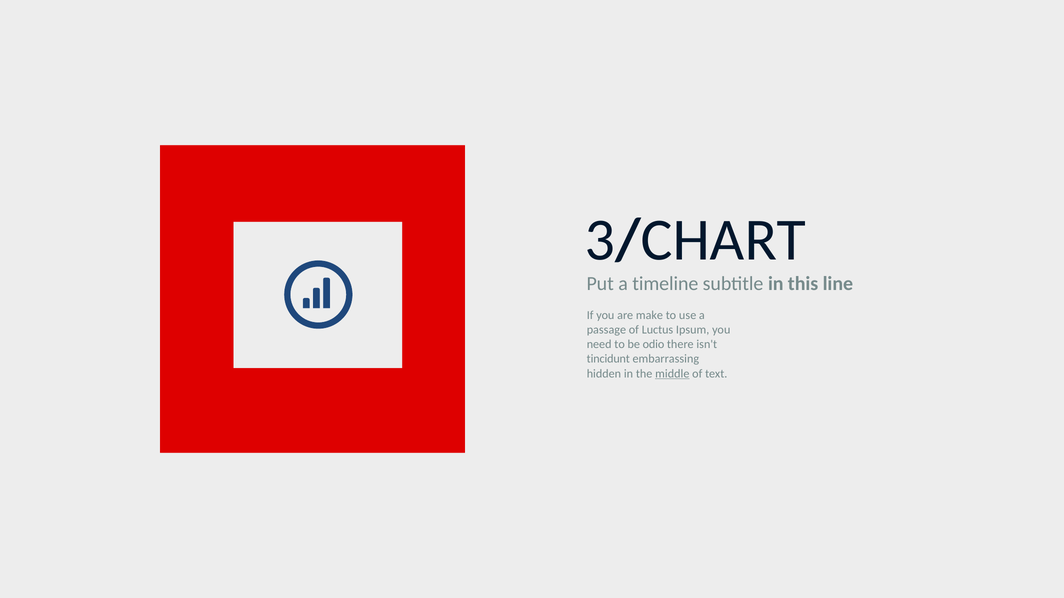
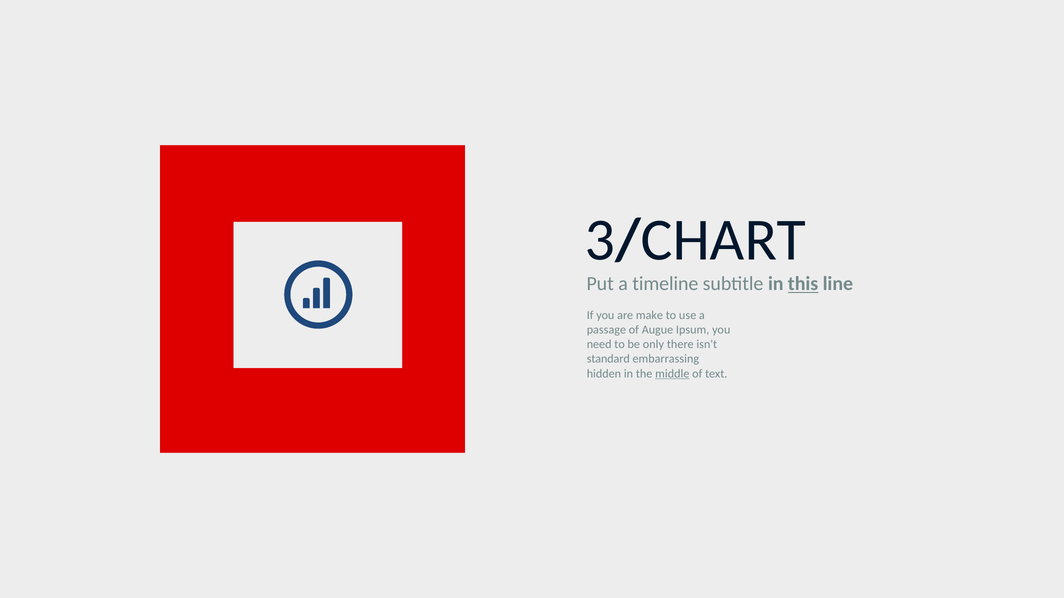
this underline: none -> present (803, 284)
Luctus: Luctus -> Augue (657, 330)
odio: odio -> only (653, 345)
tincidunt: tincidunt -> standard (608, 359)
